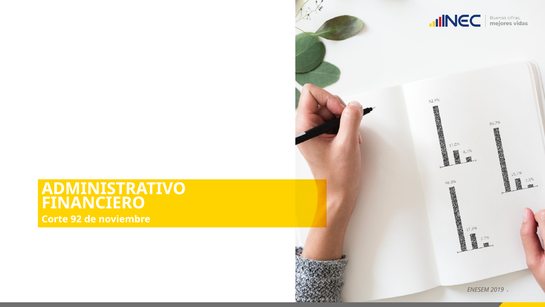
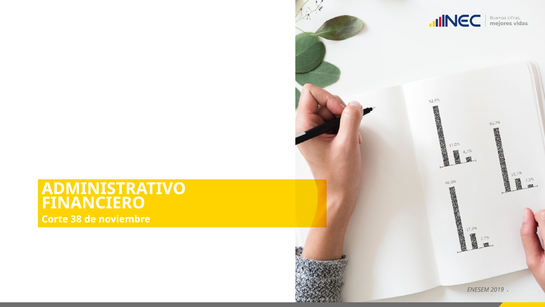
92: 92 -> 38 (76, 219)
